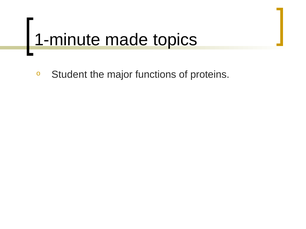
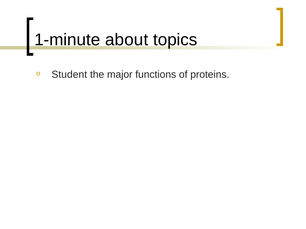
made: made -> about (127, 40)
